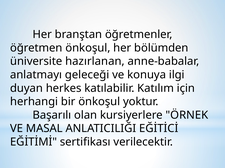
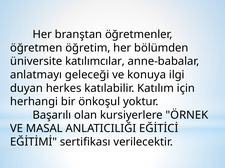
öğretmen önkoşul: önkoşul -> öğretim (88, 48)
hazırlanan: hazırlanan -> katılımcılar (95, 62)
